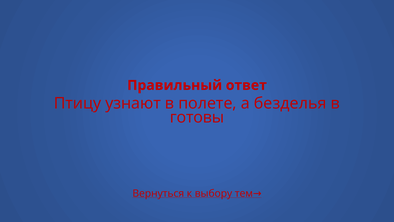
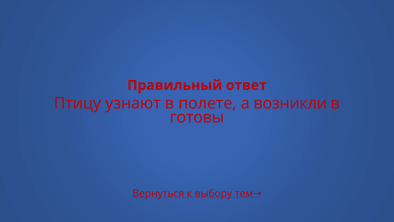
безделья: безделья -> возникли (290, 103)
